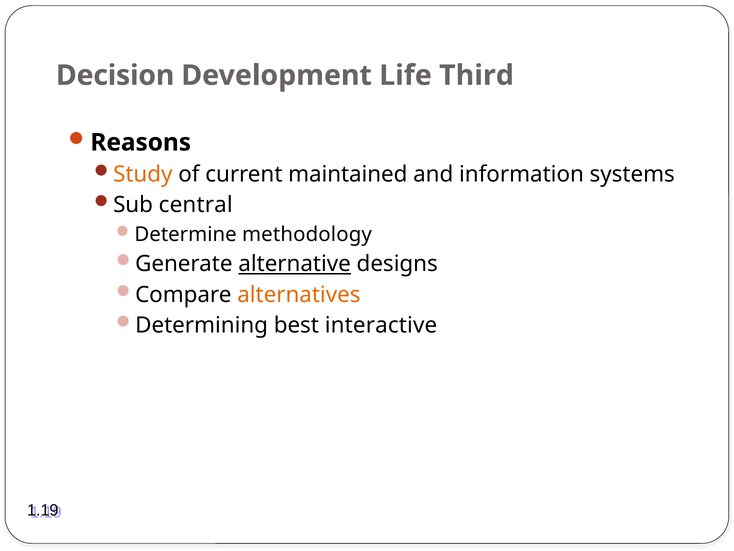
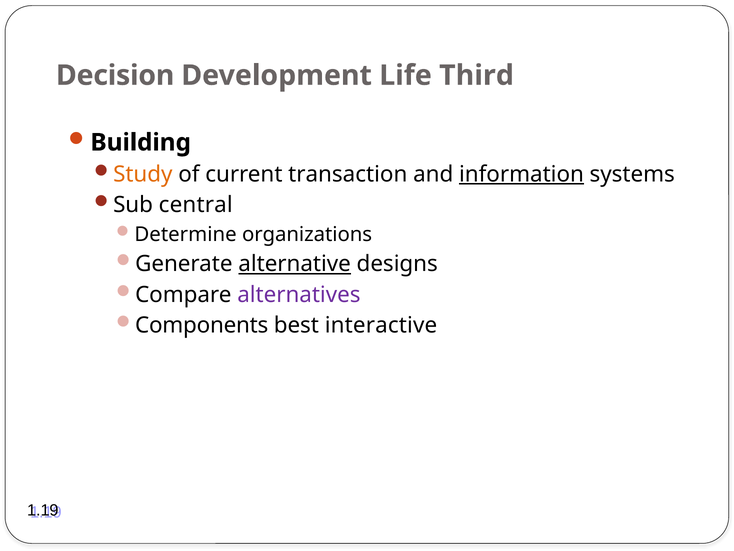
Reasons: Reasons -> Building (141, 142)
maintained: maintained -> transaction (348, 174)
information underline: none -> present (521, 174)
methodology: methodology -> organizations (307, 234)
alternatives colour: orange -> purple (299, 294)
Determining: Determining -> Components (202, 325)
